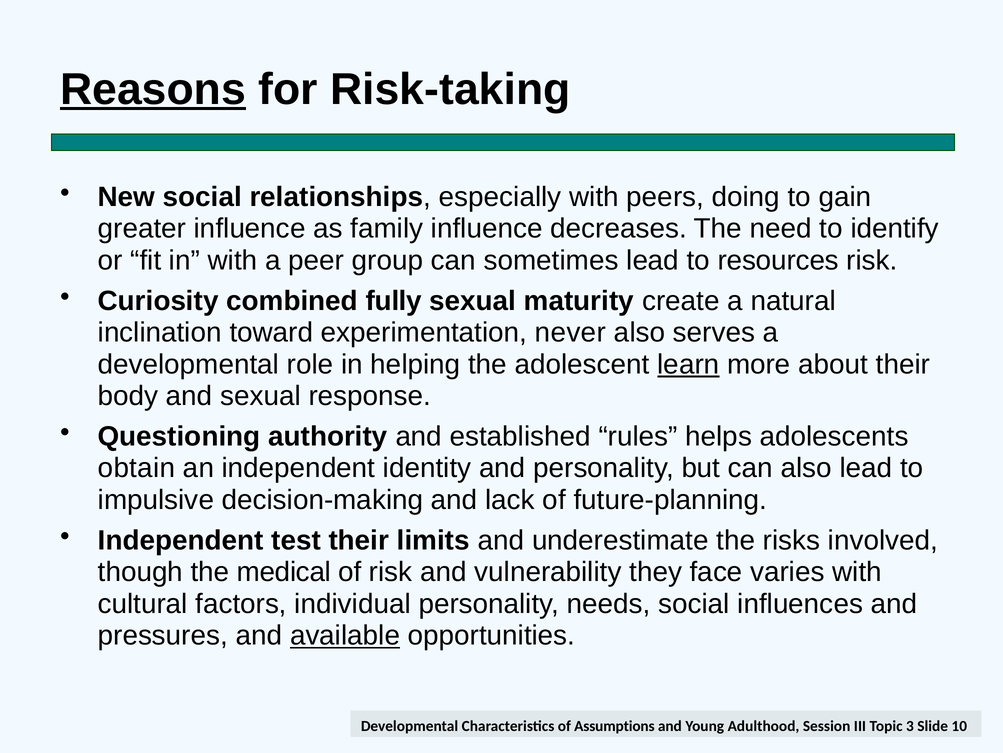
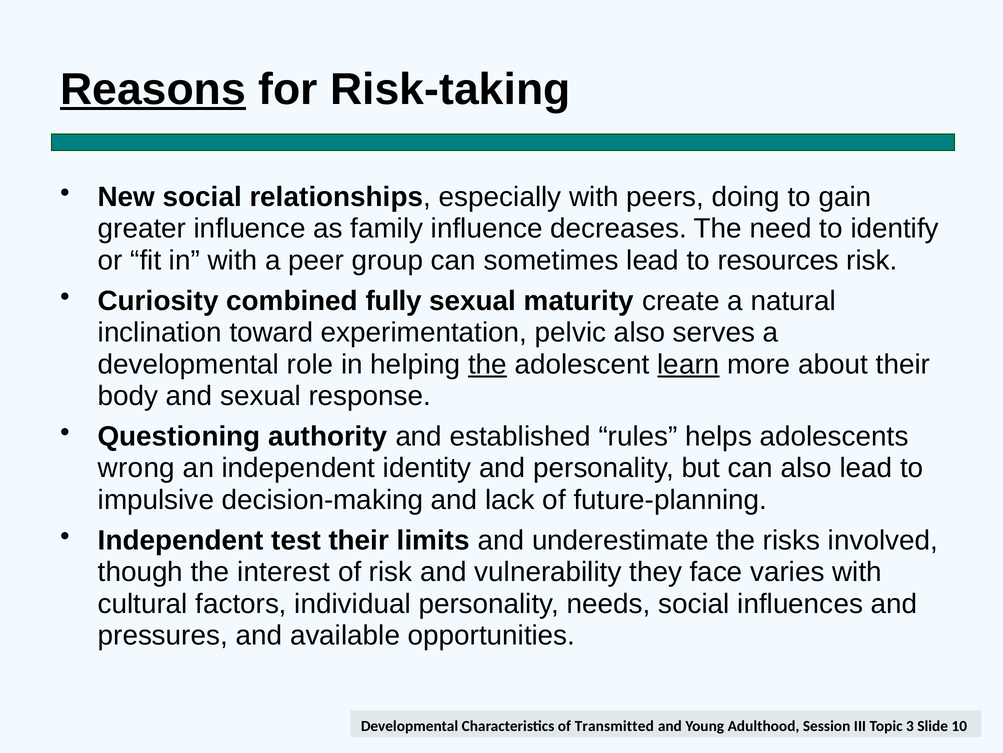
never: never -> pelvic (570, 332)
the underline: none -> present (488, 364)
obtain: obtain -> wrong (136, 468)
medical: medical -> interest (284, 572)
available underline: present -> none (345, 635)
Assumptions: Assumptions -> Transmitted (614, 726)
